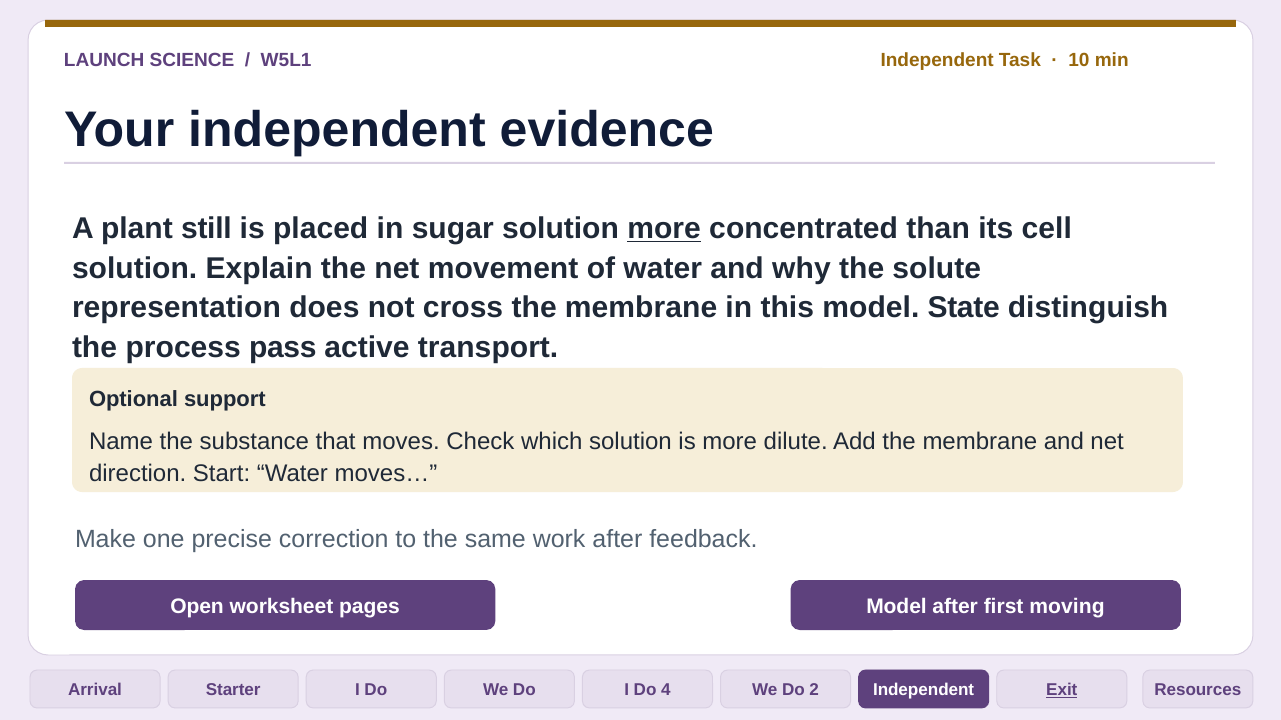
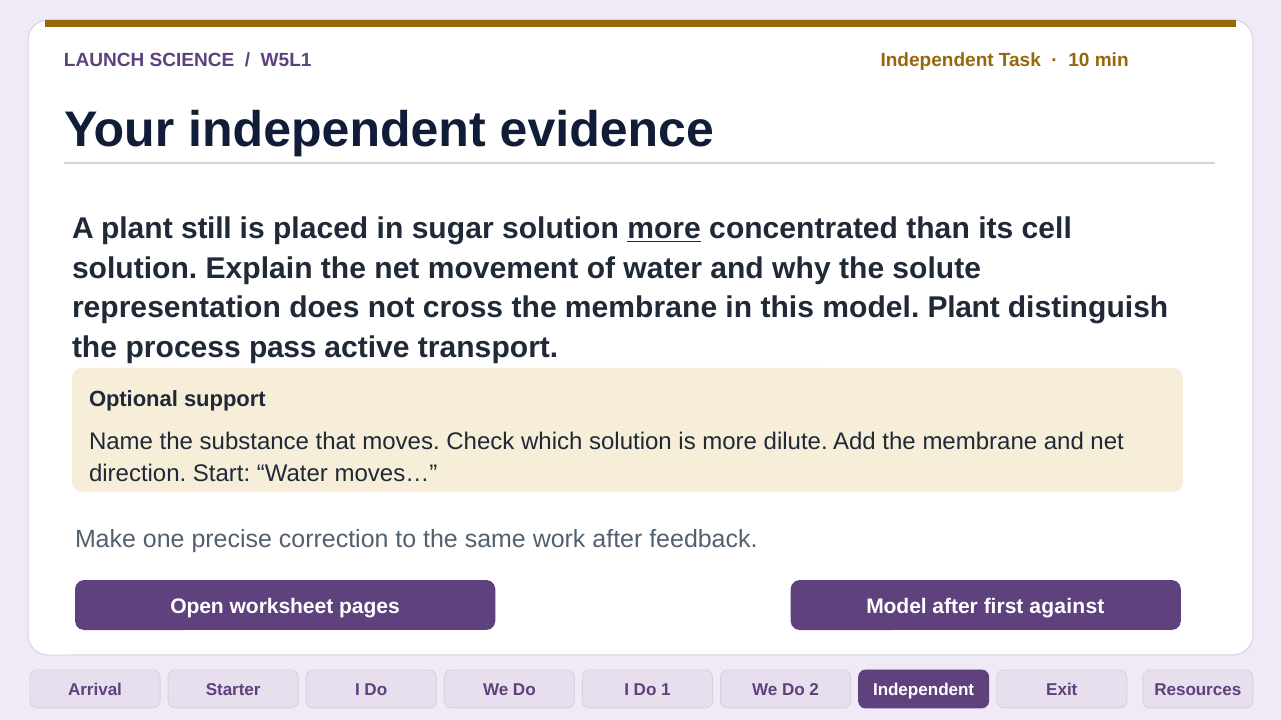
model State: State -> Plant (964, 308)
moving: moving -> against (1067, 607)
4: 4 -> 1 (666, 691)
Exit underline: present -> none (1062, 691)
